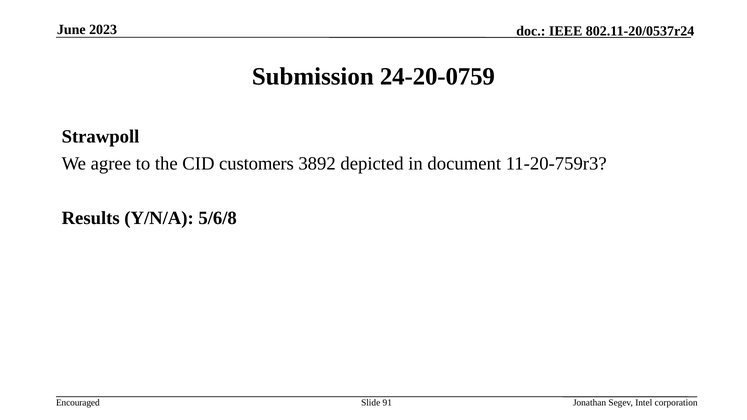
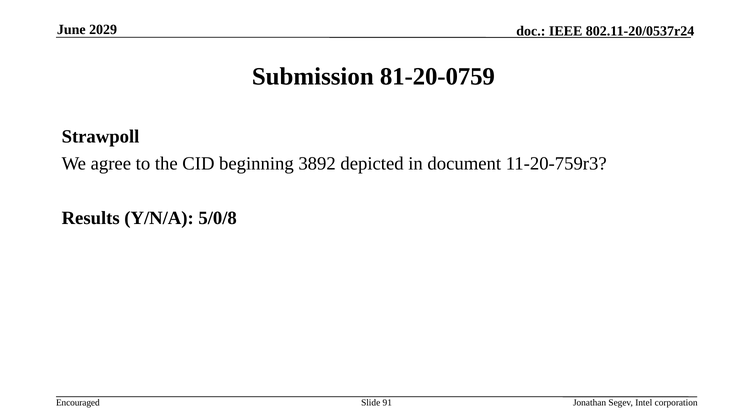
2023: 2023 -> 2029 (103, 30)
24-20-0759: 24-20-0759 -> 81-20-0759 (437, 76)
customers: customers -> beginning (256, 164)
5/6/8: 5/6/8 -> 5/0/8 (218, 218)
